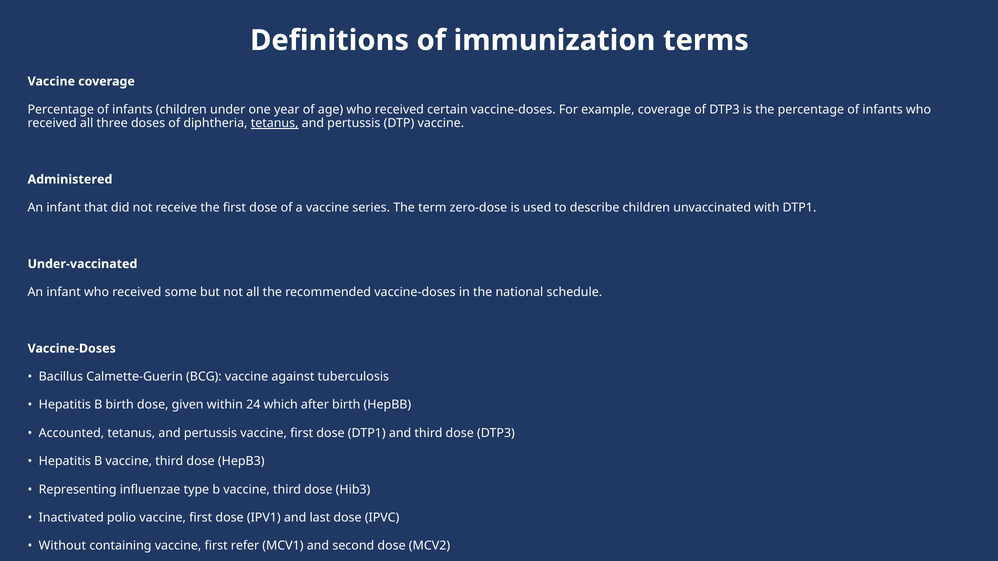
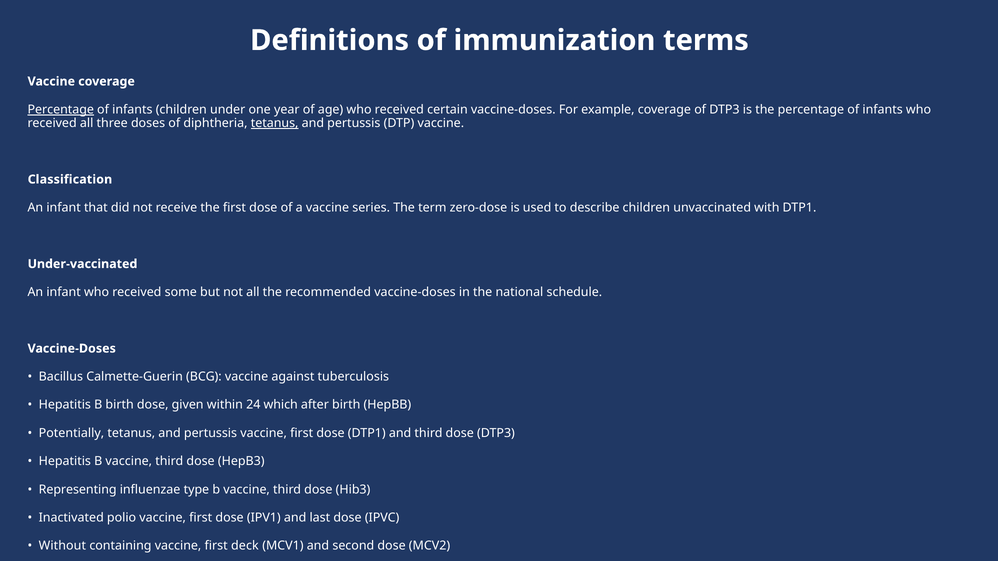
Percentage underline: none -> present (61, 110)
Administered: Administered -> Classification (70, 180)
Accounted: Accounted -> Potentially (71, 433)
refer: refer -> deck (245, 546)
